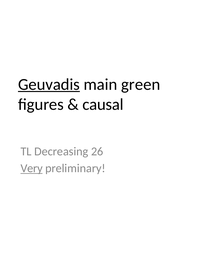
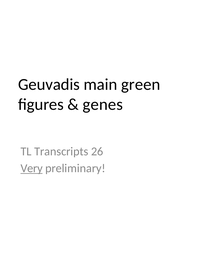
Geuvadis underline: present -> none (49, 84)
causal: causal -> genes (103, 104)
Decreasing: Decreasing -> Transcripts (61, 151)
